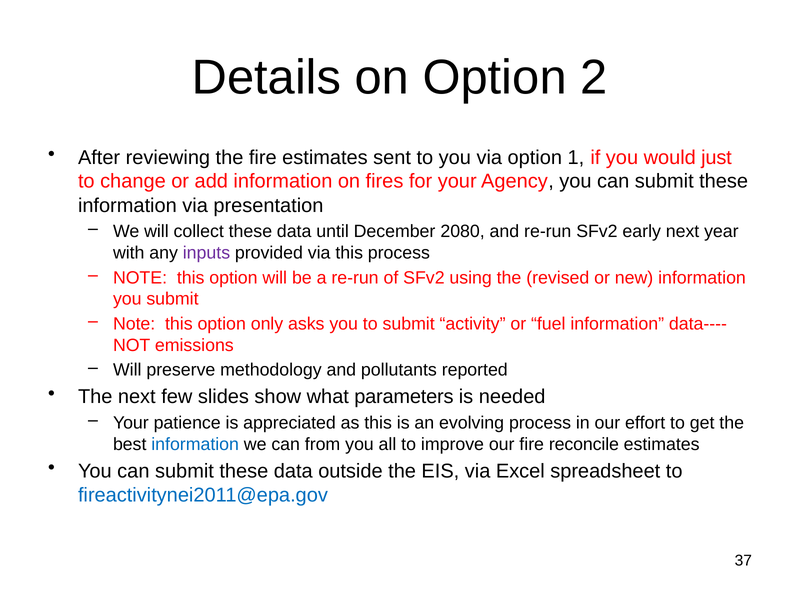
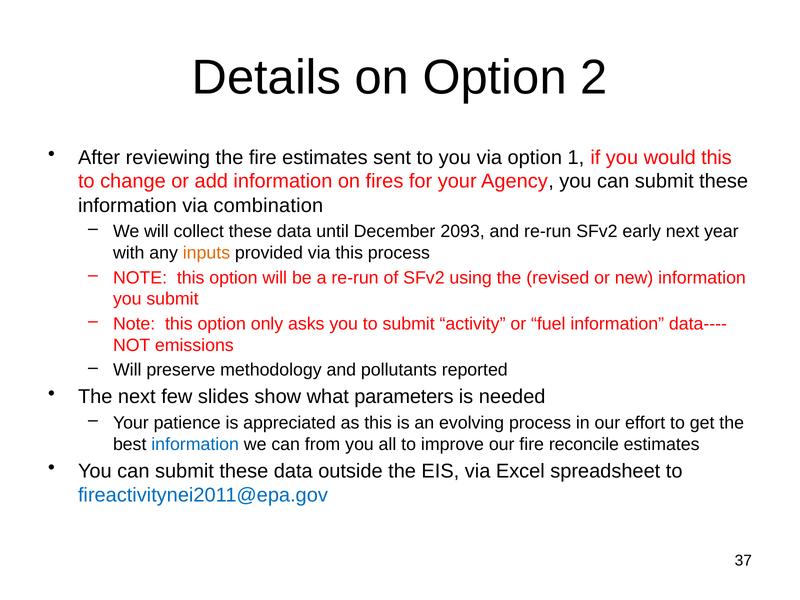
would just: just -> this (716, 157)
presentation: presentation -> combination (268, 205)
2080: 2080 -> 2093 (463, 231)
inputs colour: purple -> orange (206, 253)
